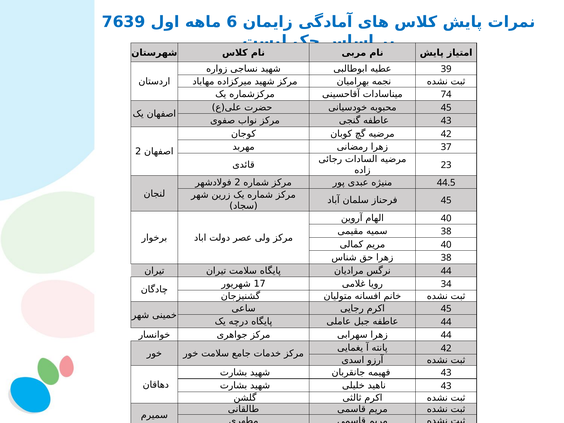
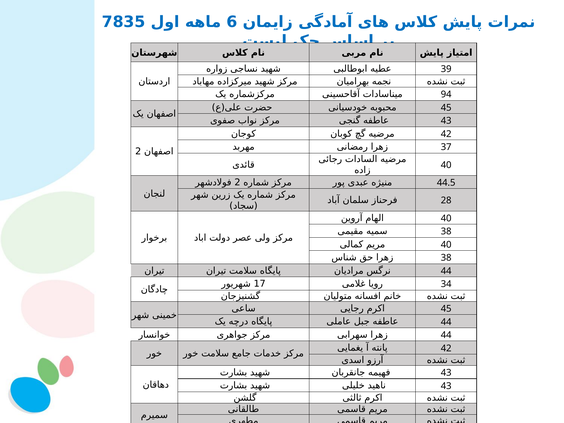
7639: 7639 -> 7835 (124, 22)
74: 74 -> 94 (446, 94)
23: 23 -> 40 (446, 165)
45: 45 -> 28 (446, 201)
